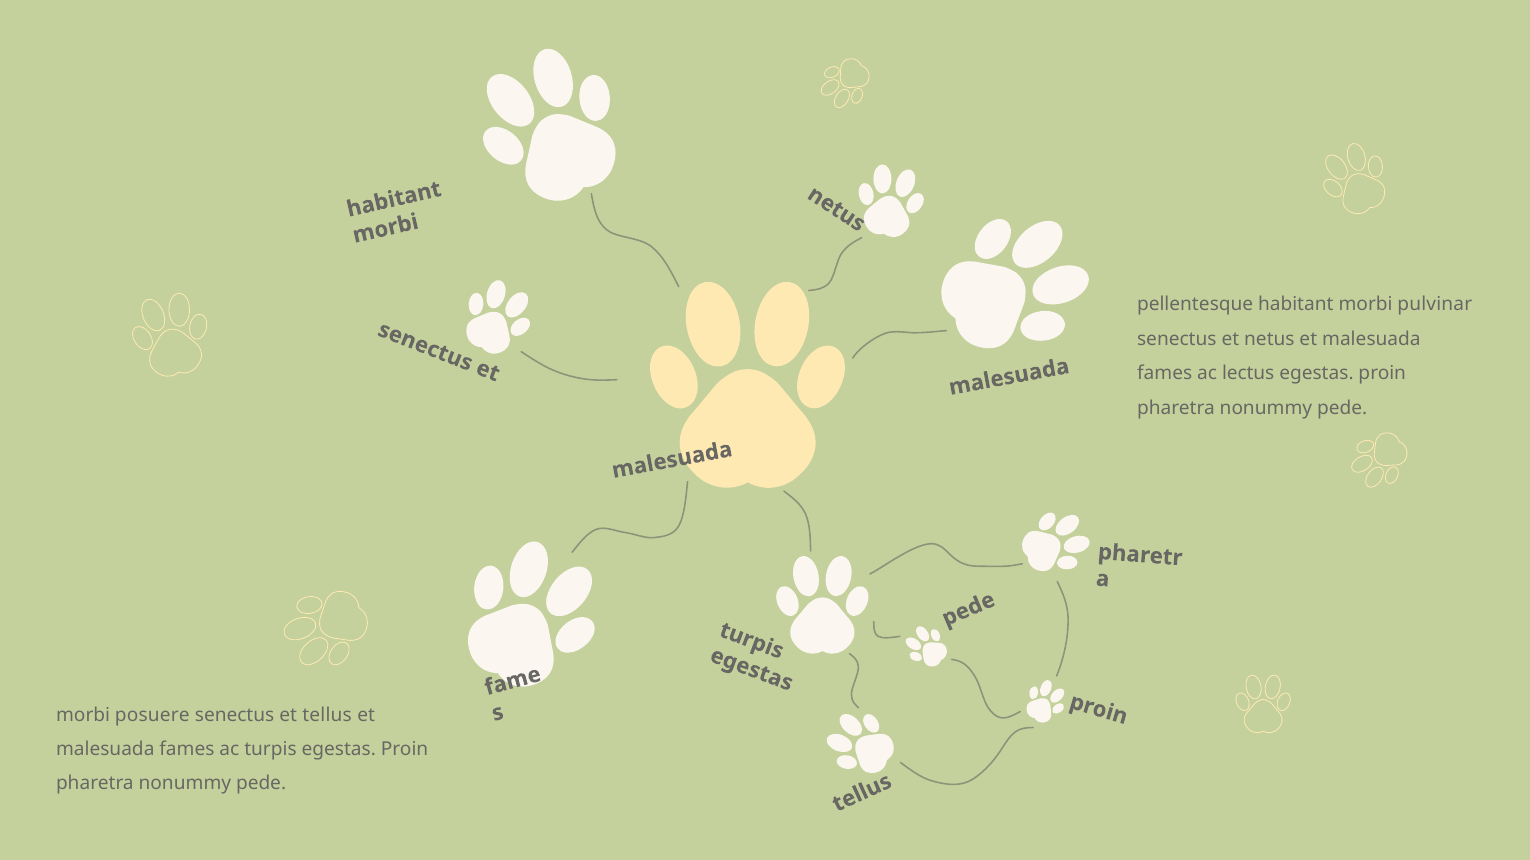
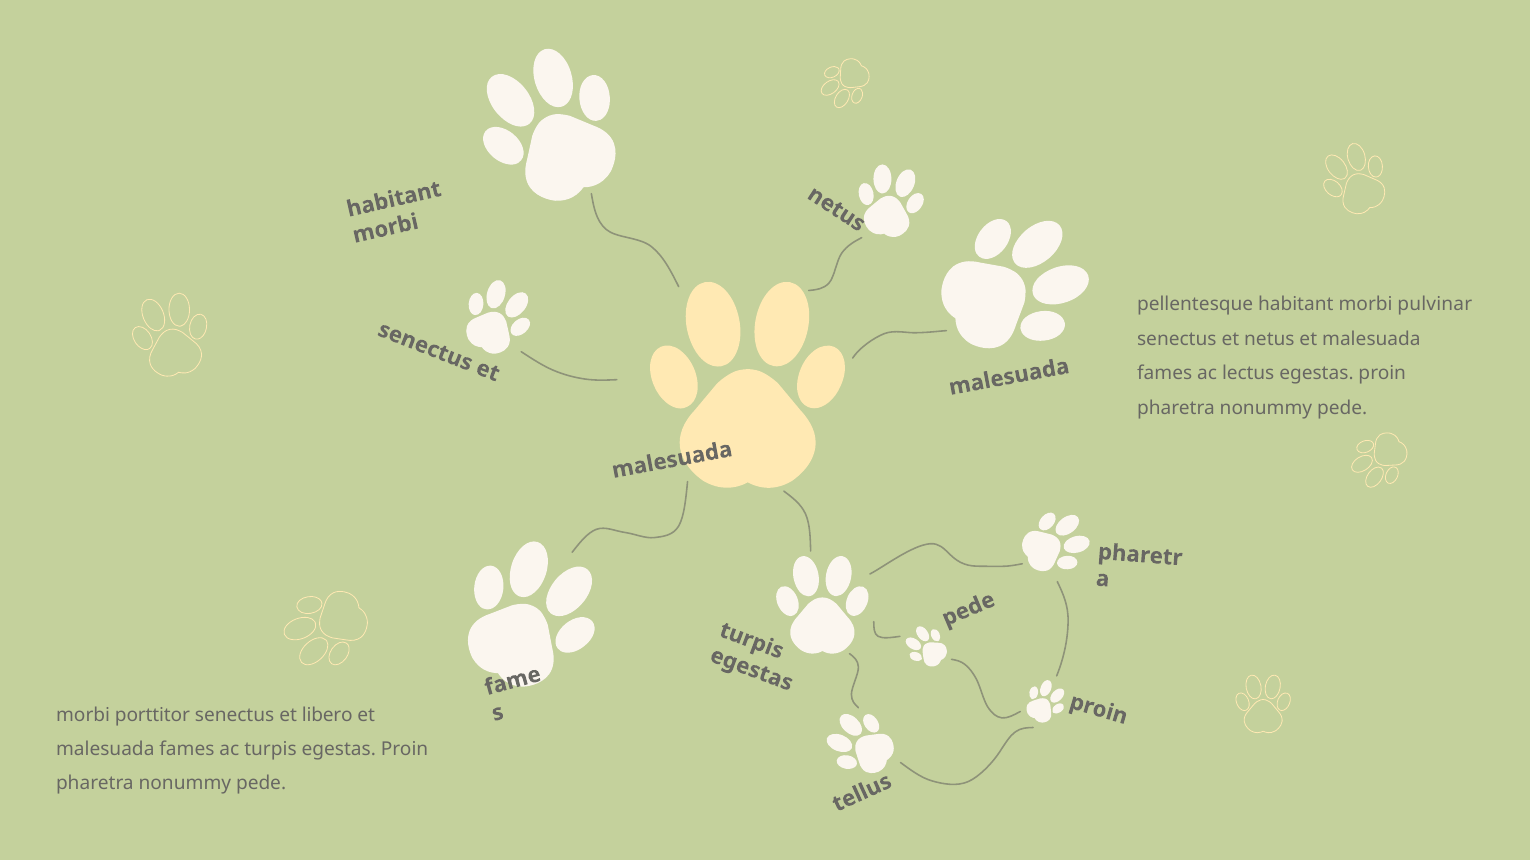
posuere: posuere -> porttitor (152, 715)
tellus: tellus -> libero (327, 715)
